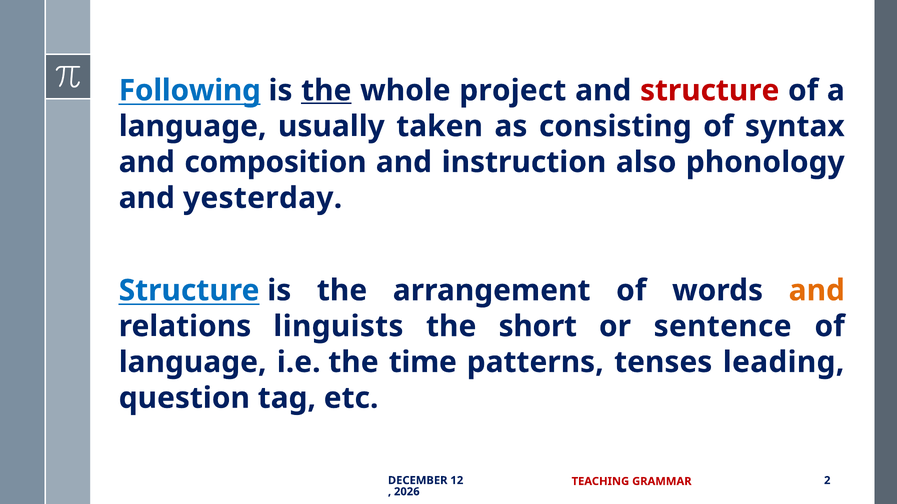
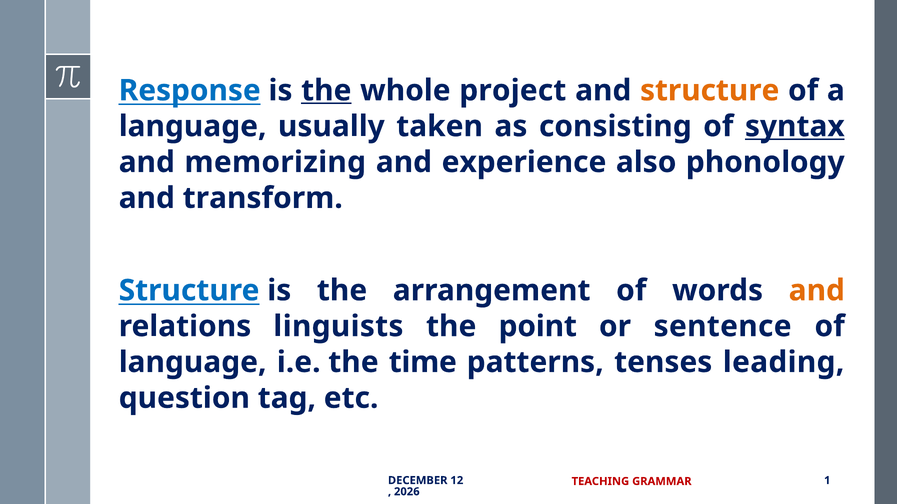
Following: Following -> Response (190, 91)
structure colour: red -> orange (710, 91)
syntax underline: none -> present (795, 126)
composition: composition -> memorizing (275, 162)
instruction: instruction -> experience (524, 162)
yesterday: yesterday -> transform (263, 198)
short: short -> point (538, 327)
2: 2 -> 1 (827, 481)
